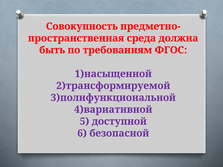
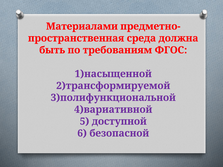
Совокупность: Совокупность -> Материалами (82, 26)
